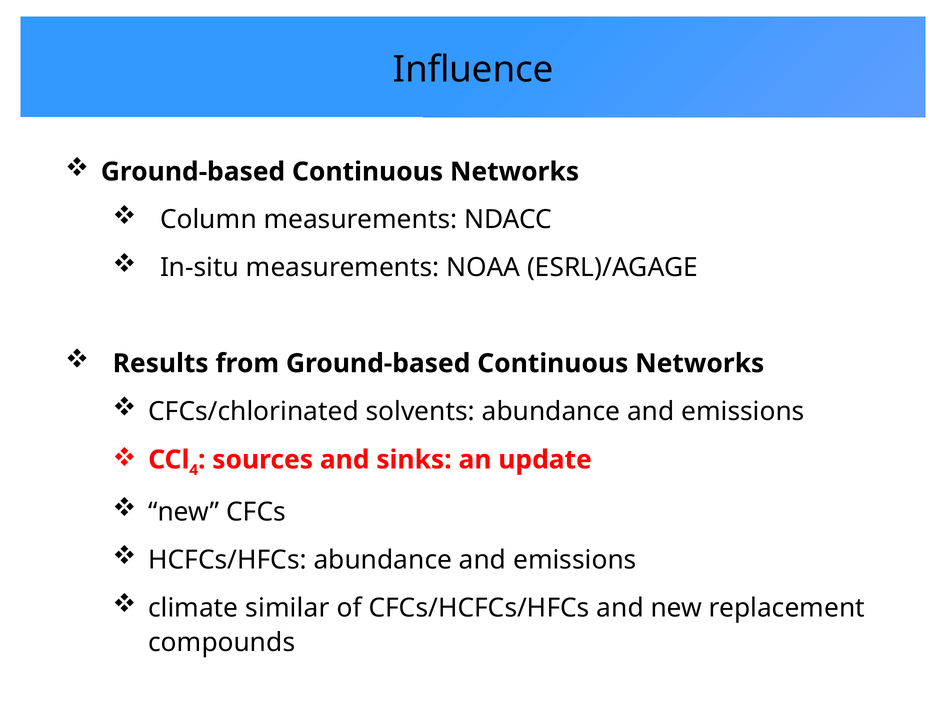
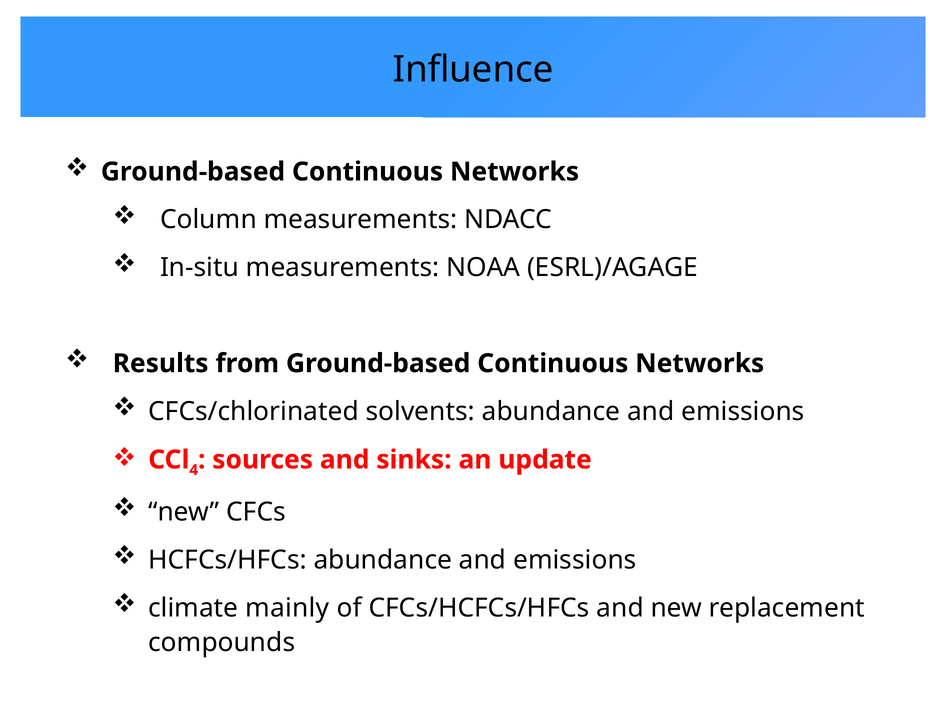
similar: similar -> mainly (287, 608)
